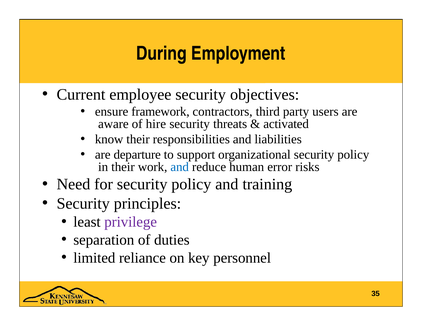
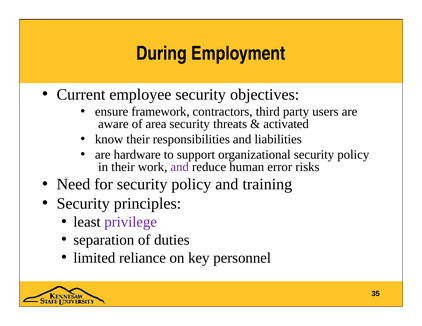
hire: hire -> area (156, 124)
departure: departure -> hardware (137, 155)
and colour: blue -> purple (180, 167)
